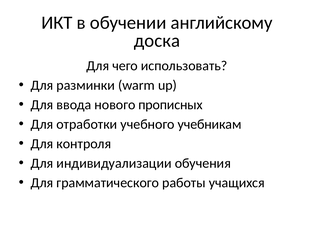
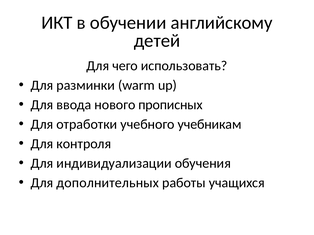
доска: доска -> детей (157, 41)
грамматического: грамматического -> дополнительных (108, 183)
